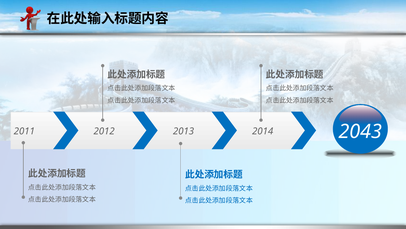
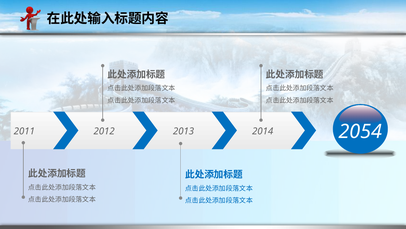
2043: 2043 -> 2054 (360, 131)
